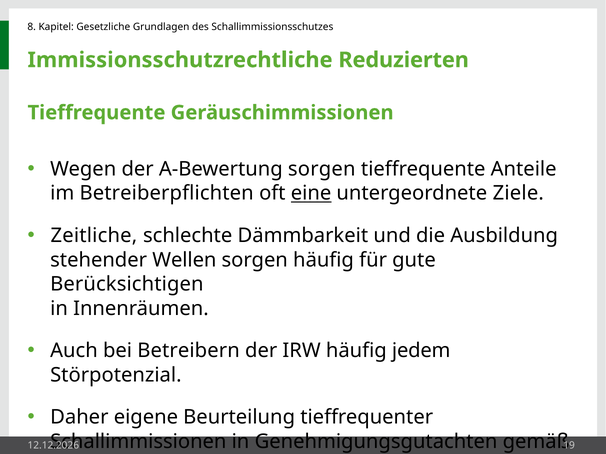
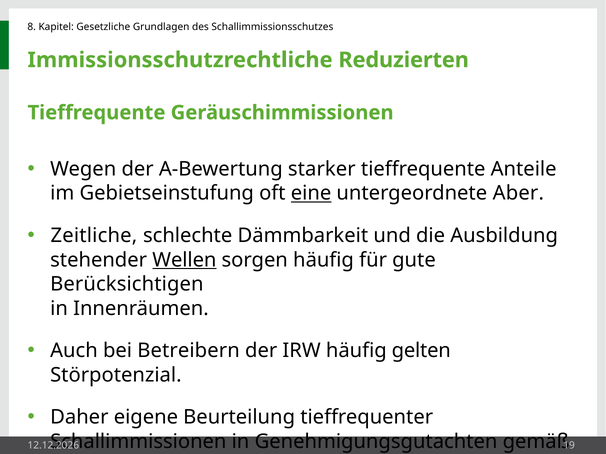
A-Bewertung sorgen: sorgen -> starker (322, 169)
Betreiberpflichten: Betreiberpflichten -> Gebietseinstufung (167, 194)
Ziele: Ziele -> Aber (518, 194)
Wellen underline: none -> present (184, 260)
jedem: jedem -> gelten (421, 351)
